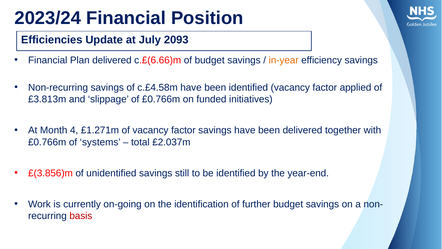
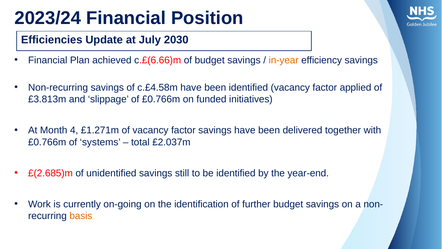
2093: 2093 -> 2030 (176, 40)
Plan delivered: delivered -> achieved (112, 60)
£(3.856)m: £(3.856)m -> £(2.685)m (50, 173)
basis colour: red -> orange (81, 216)
